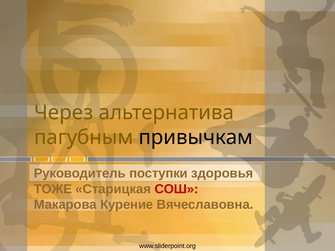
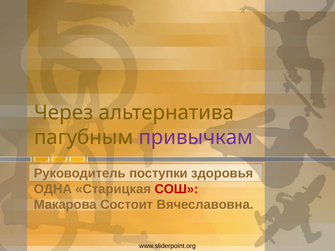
привычкам colour: black -> purple (196, 137)
ТОЖЕ: ТОЖЕ -> ОДНА (53, 189)
Курение: Курение -> Состоит (127, 205)
